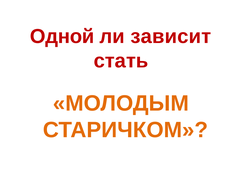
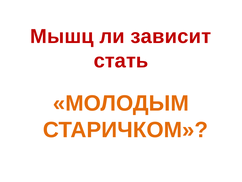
Одной: Одной -> Мышц (62, 36)
